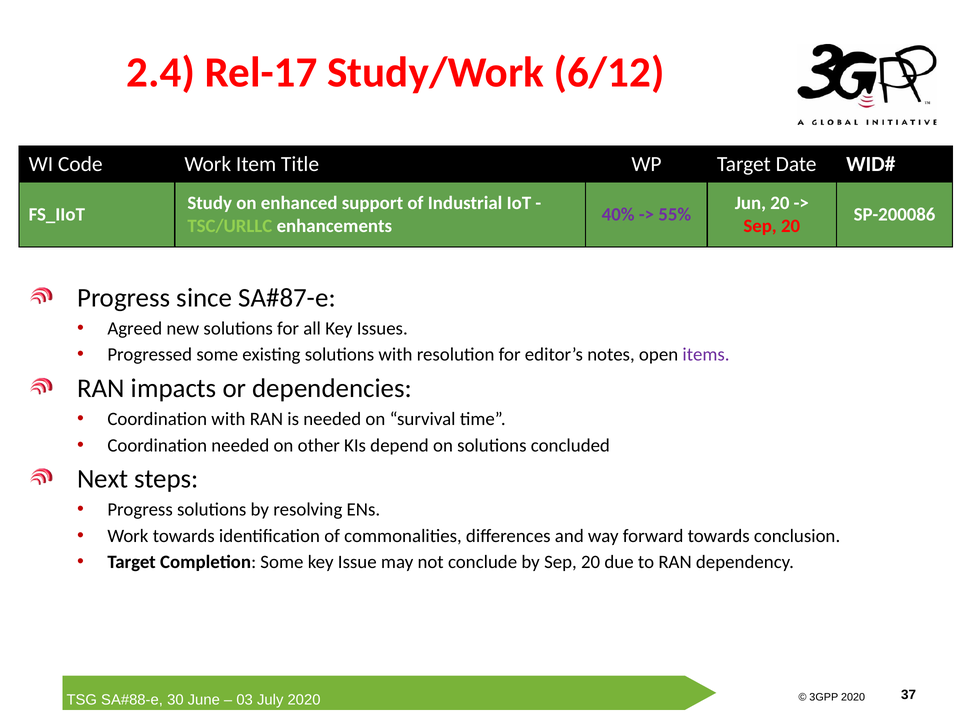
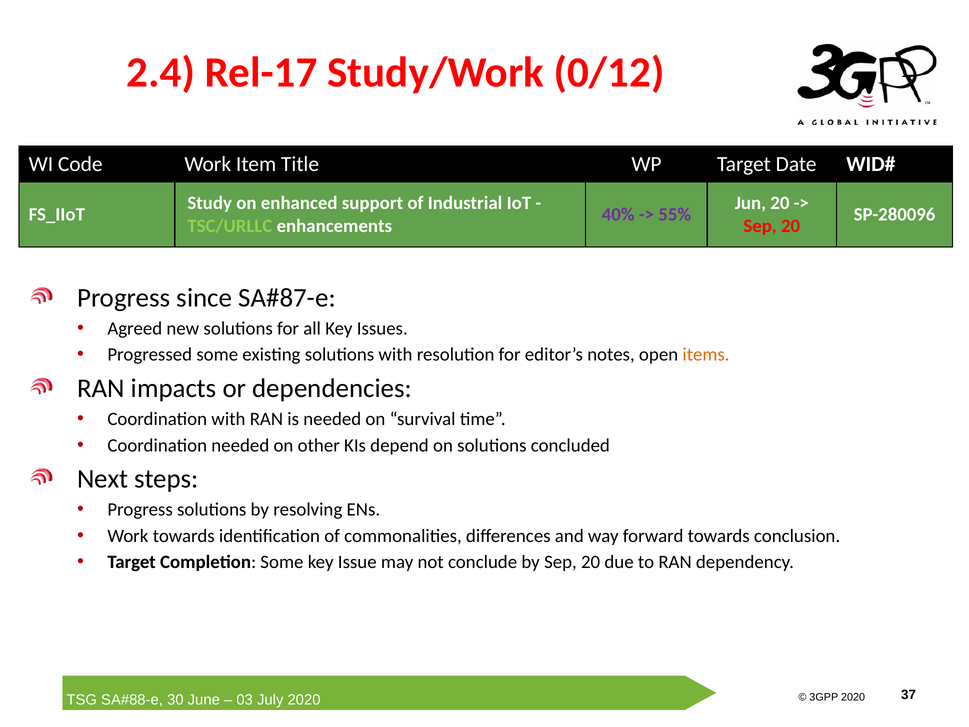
6/12: 6/12 -> 0/12 (609, 72)
SP-200086: SP-200086 -> SP-280096 (894, 215)
items colour: purple -> orange (706, 355)
